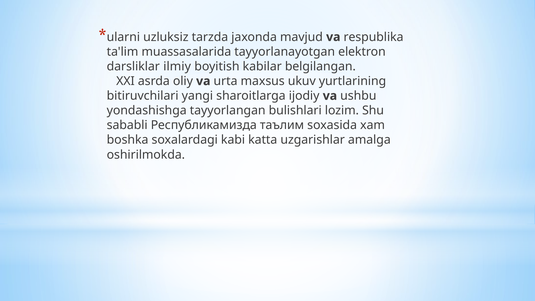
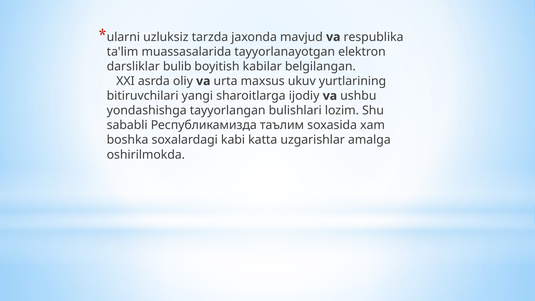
ilmiy: ilmiy -> bulib (177, 66)
